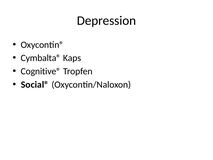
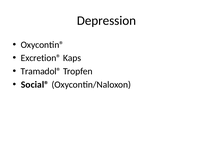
Cymbalta®: Cymbalta® -> Excretion® (41, 58)
Cognitive®: Cognitive® -> Tramadol® (41, 71)
